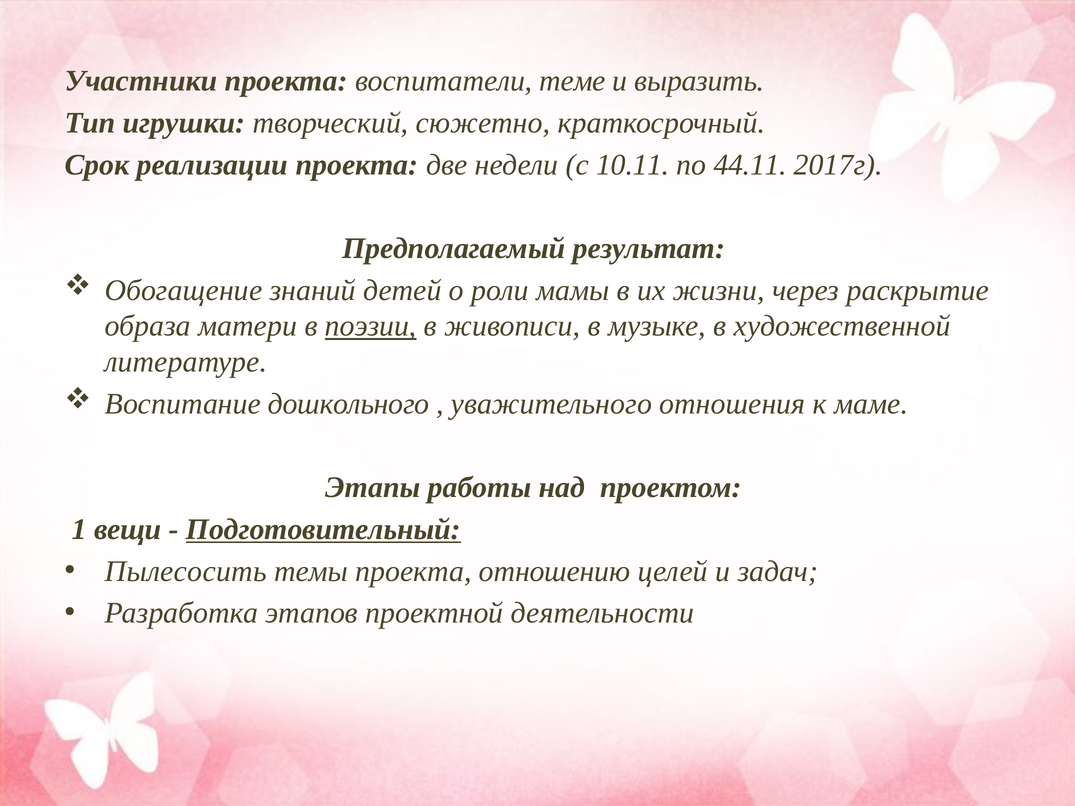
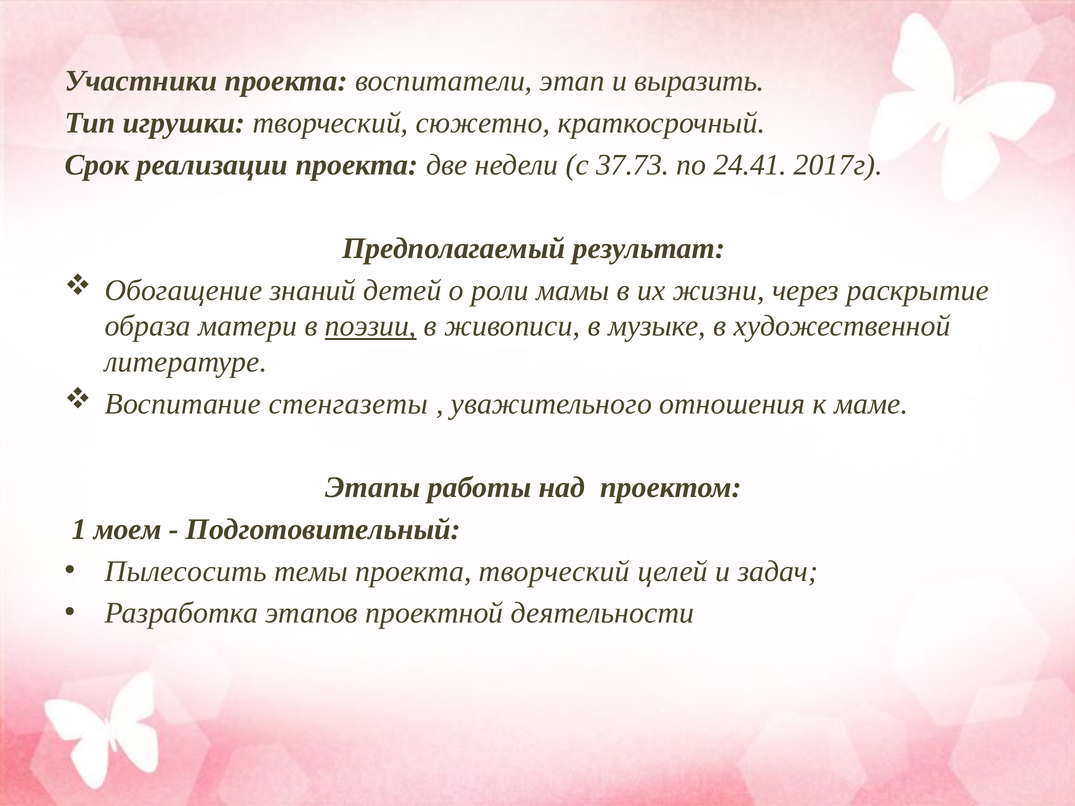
теме: теме -> этап (572, 81)
10.11: 10.11 -> 37.73 (633, 165)
44.11: 44.11 -> 24.41 (750, 165)
дошкольного: дошкольного -> стенгазеты (348, 404)
вещи: вещи -> моем (128, 530)
Подготовительный underline: present -> none (323, 530)
проекта отношению: отношению -> творческий (554, 571)
